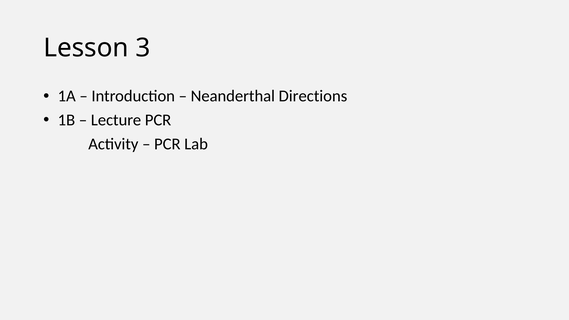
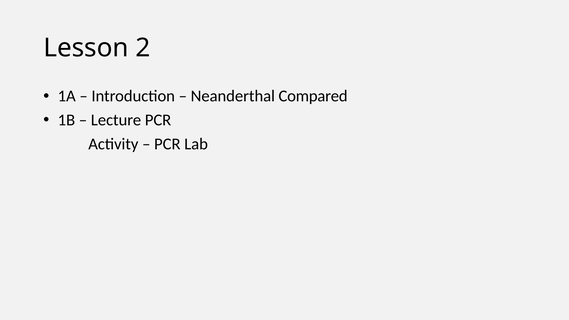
3: 3 -> 2 (143, 48)
Directions: Directions -> Compared (313, 96)
